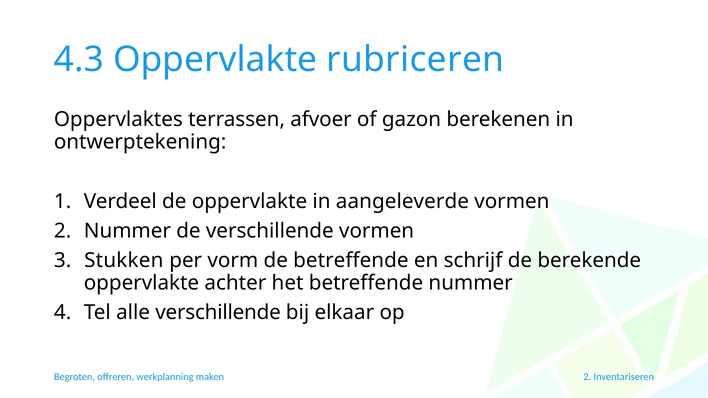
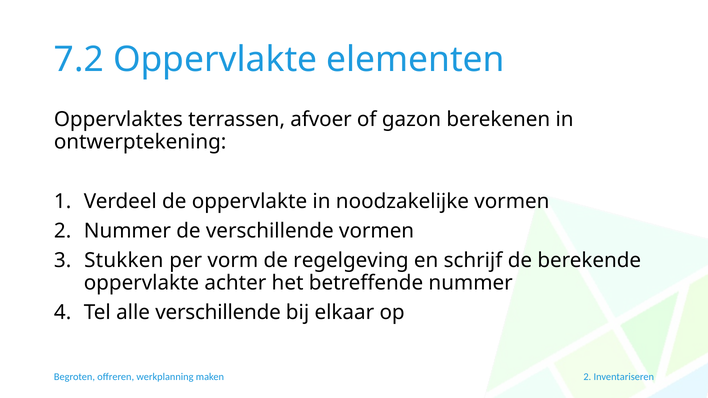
4.3: 4.3 -> 7.2 (79, 59)
rubriceren: rubriceren -> elementen (415, 59)
aangeleverde: aangeleverde -> noodzakelijke (402, 201)
de betreffende: betreffende -> regelgeving (351, 261)
